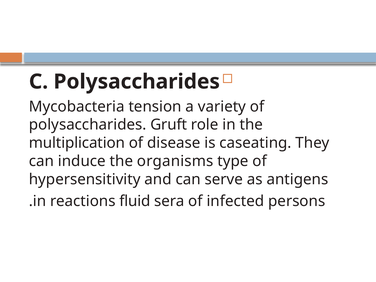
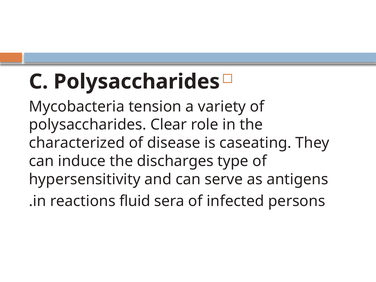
Gruft: Gruft -> Clear (169, 125)
multiplication: multiplication -> characterized (77, 143)
organisms: organisms -> discharges (175, 161)
